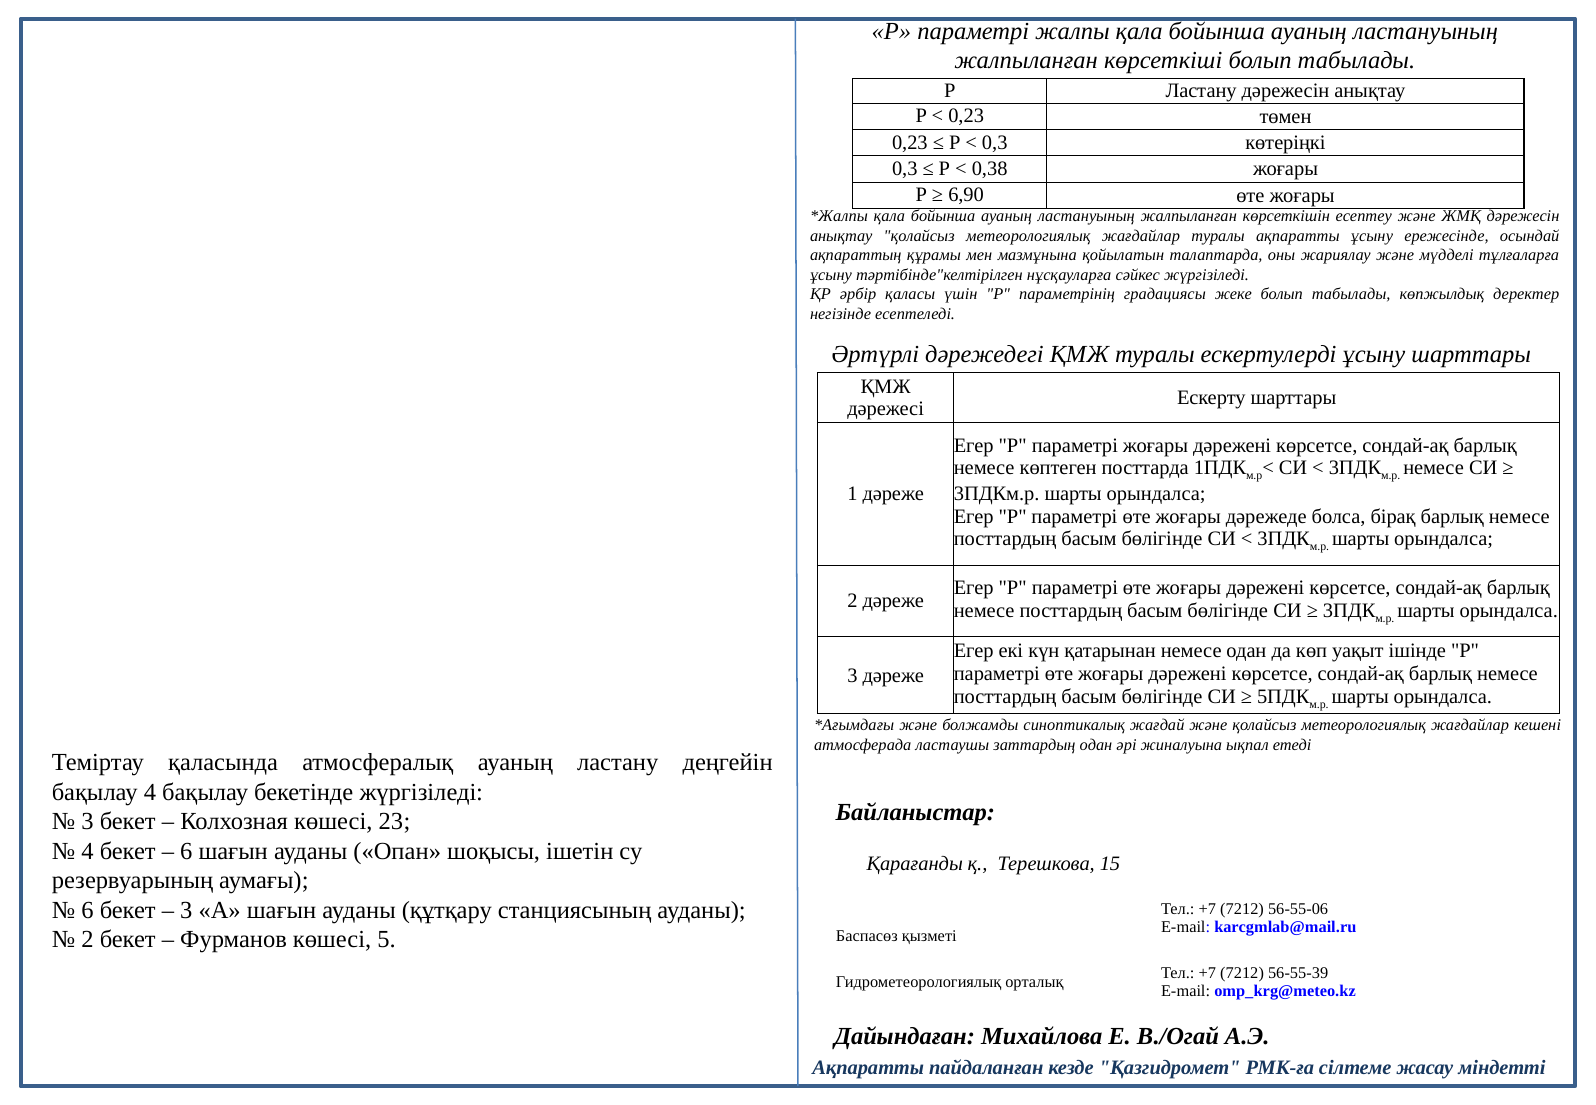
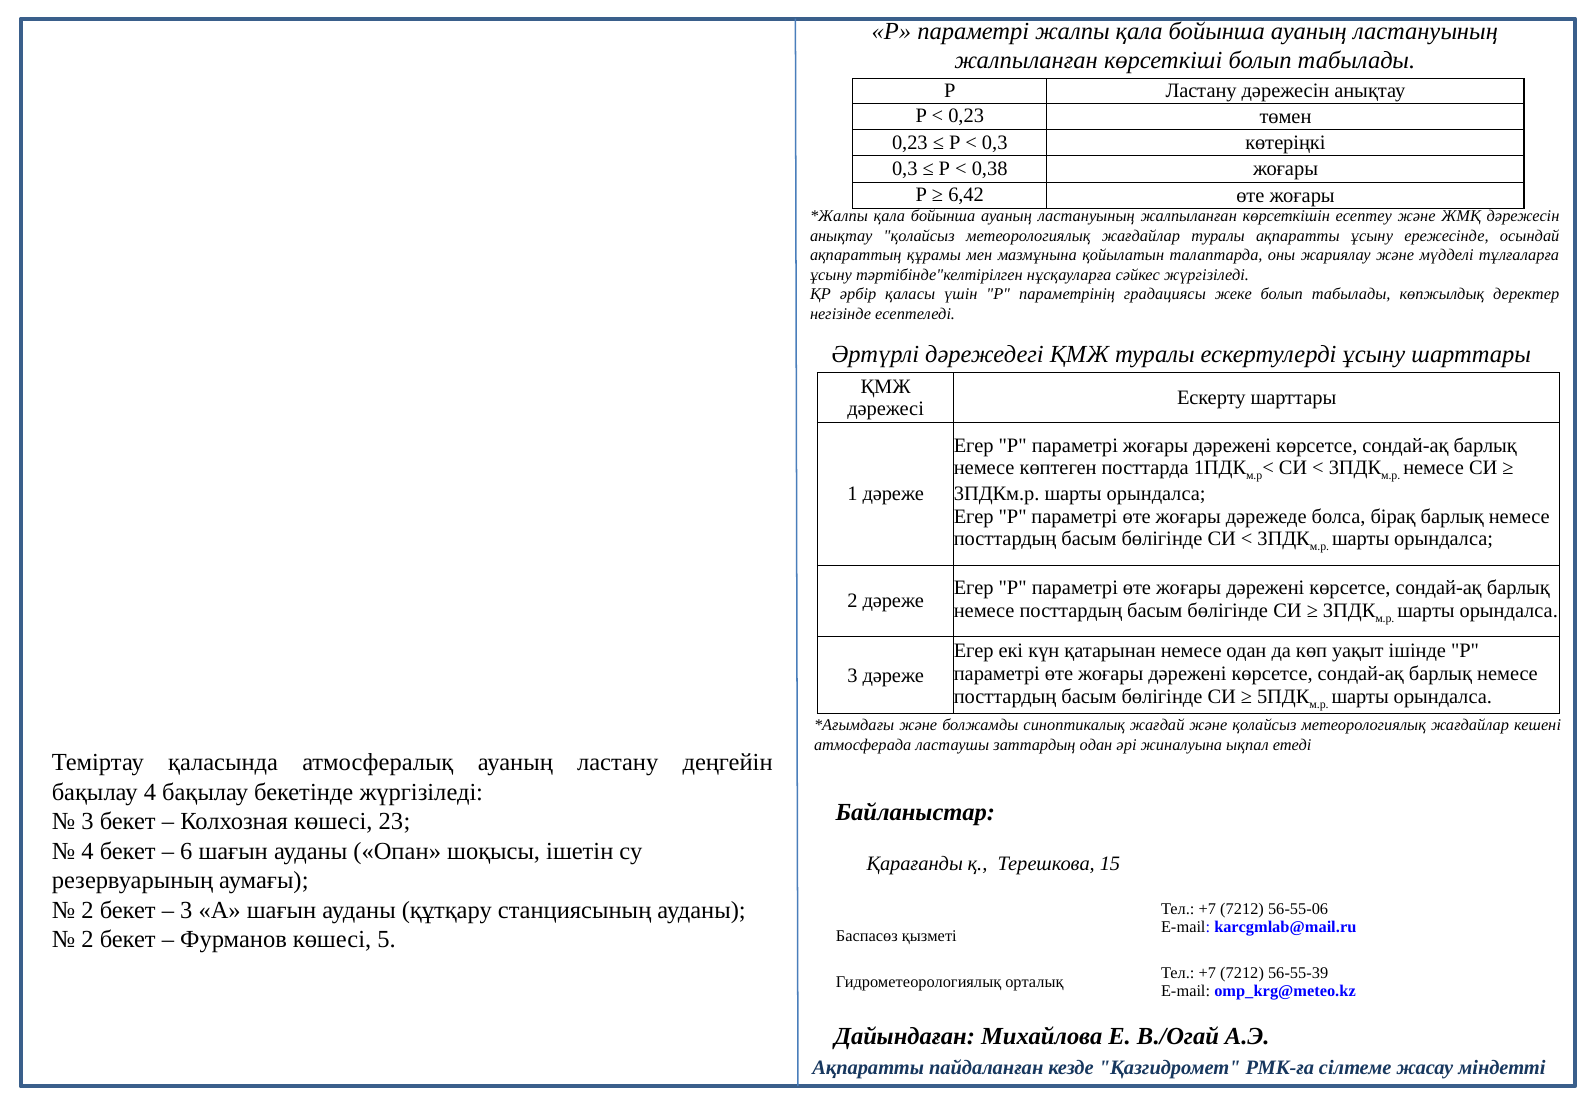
6,90: 6,90 -> 6,42 (966, 195)
6: 6 -> 2 (88, 910)
